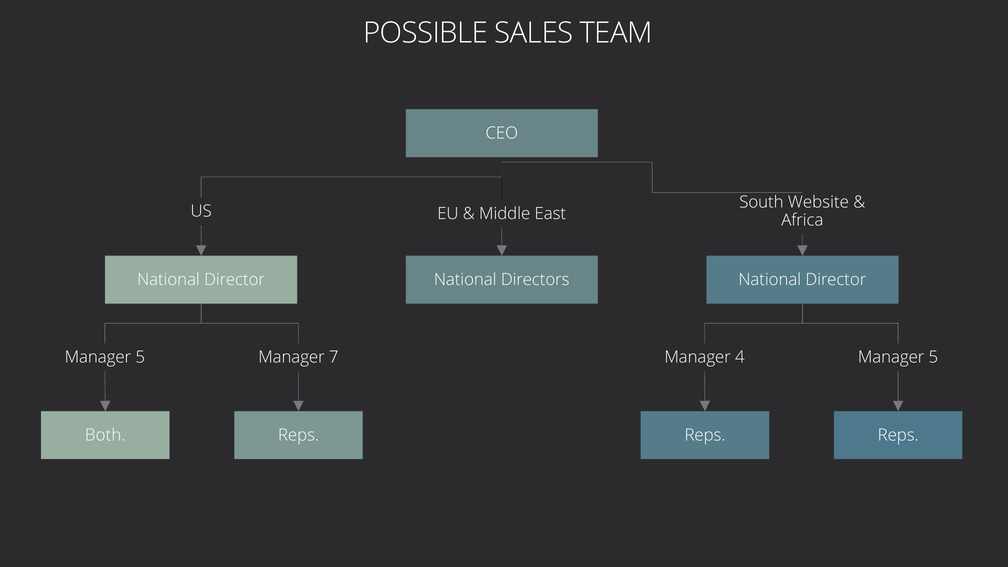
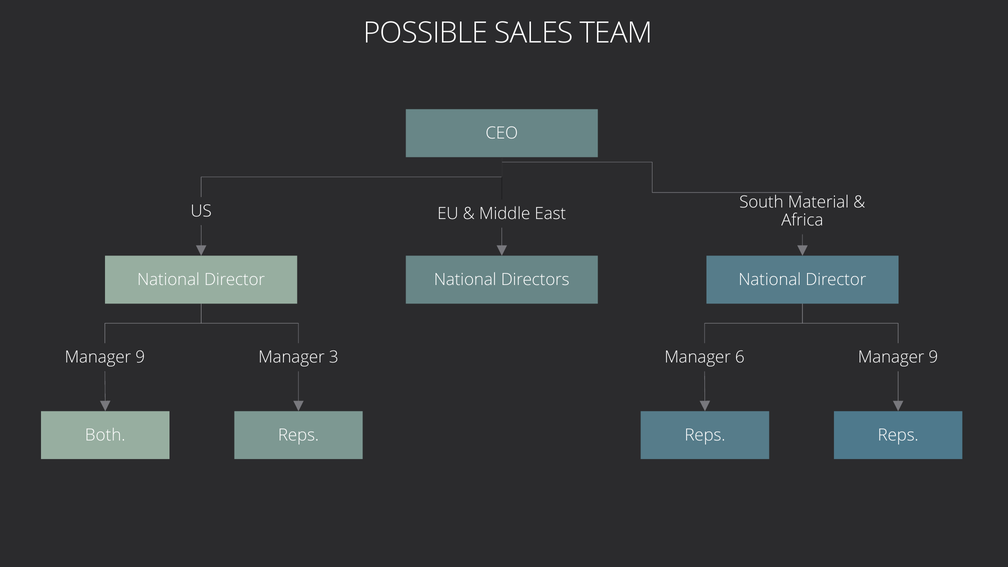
Website: Website -> Material (818, 202)
5: 5 -> 9 (140, 357)
7: 7 -> 3 (334, 357)
4: 4 -> 6 (740, 357)
5: 5 -> 9 (933, 357)
